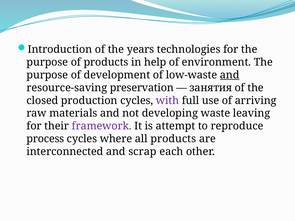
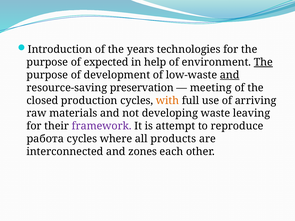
of products: products -> expected (106, 62)
The underline: none -> present (263, 62)
занятия: занятия -> meeting (211, 88)
with colour: purple -> orange (168, 101)
process: process -> работа (45, 139)
scrap: scrap -> zones (143, 152)
